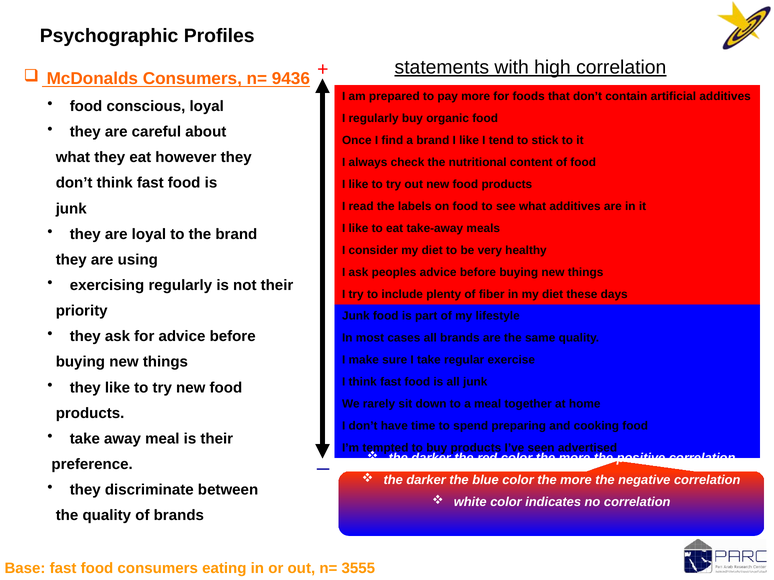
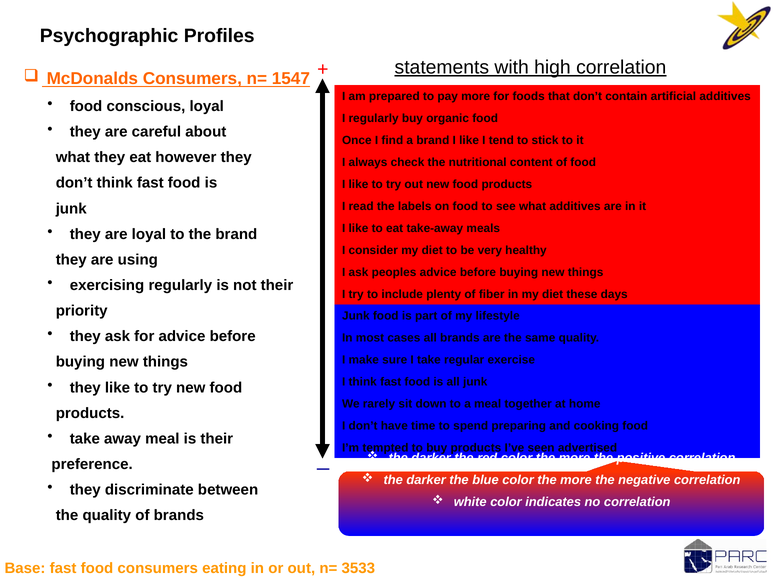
9436: 9436 -> 1547 (291, 79)
3555: 3555 -> 3533 (358, 569)
